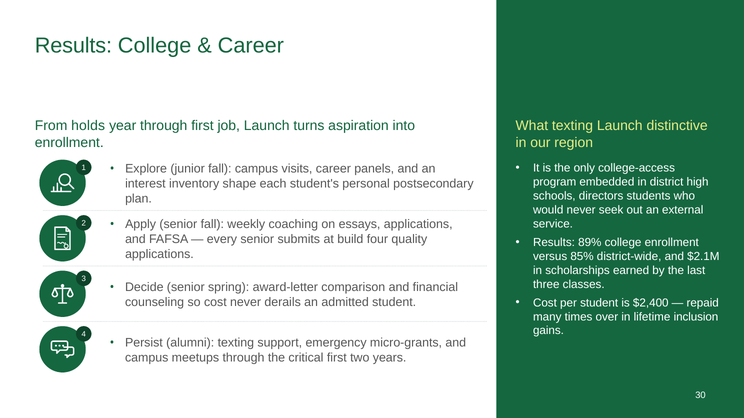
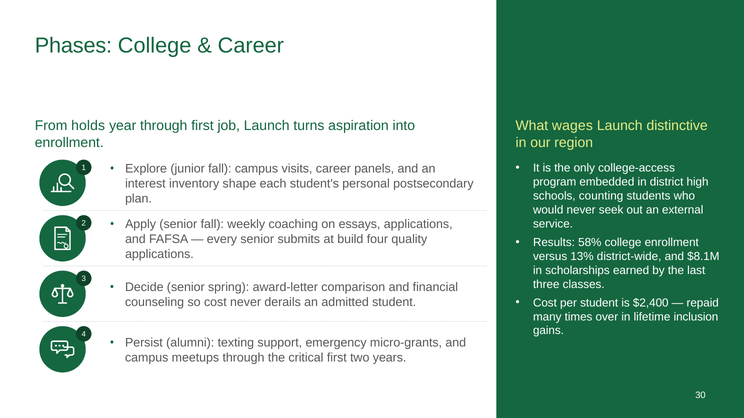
Results: Results -> Phases (73, 46)
What texting: texting -> wages (572, 126)
directors: directors -> counting (601, 196)
89%: 89% -> 58% (590, 243)
85%: 85% -> 13% (582, 257)
$2.1M: $2.1M -> $8.1M (703, 257)
